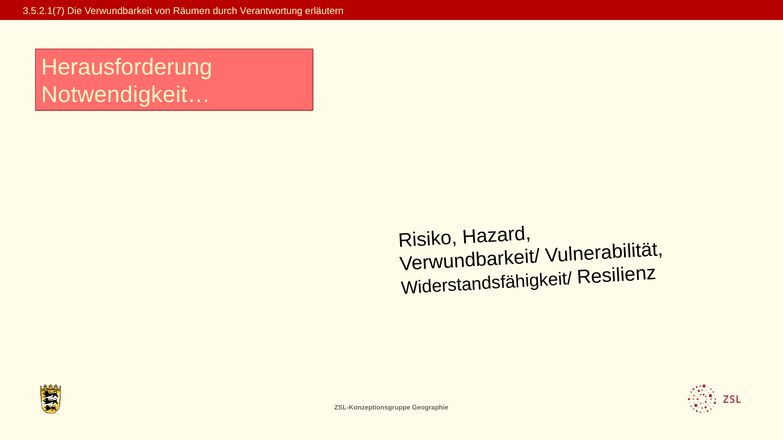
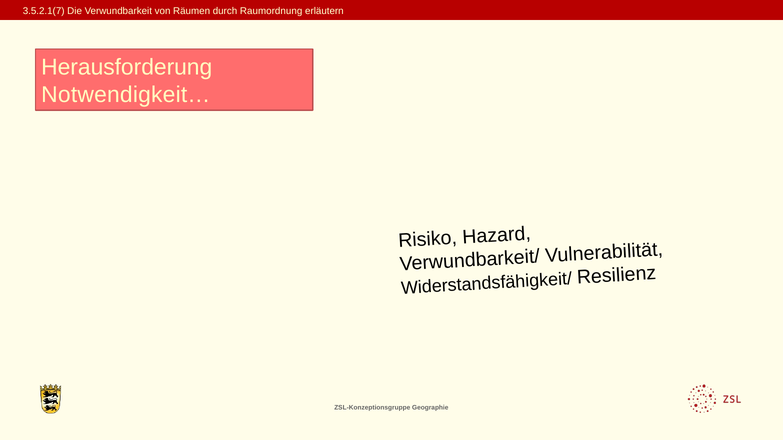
Verantwortung: Verantwortung -> Raumordnung (271, 11)
